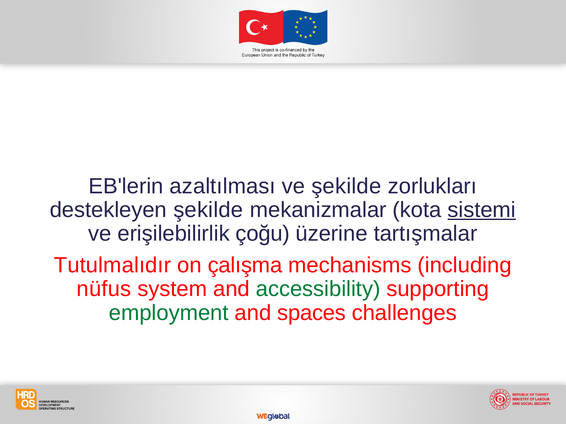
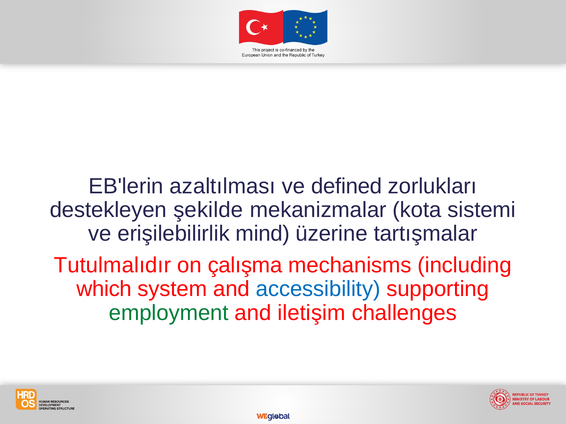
ve şekilde: şekilde -> defined (347, 186)
sistemi underline: present -> none (482, 210)
çoğu: çoğu -> mind (263, 234)
nüfus: nüfus -> which (104, 289)
accessibility colour: green -> blue (318, 289)
spaces: spaces -> iletişim (311, 313)
